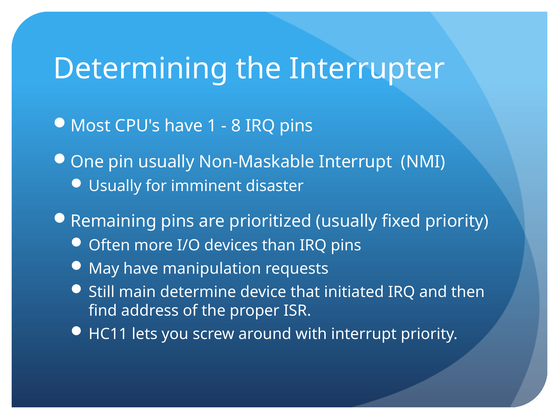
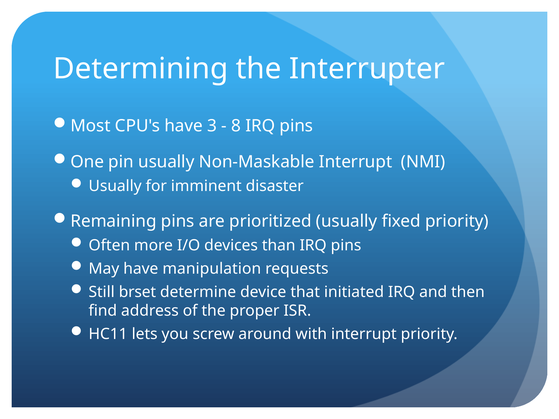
1: 1 -> 3 (212, 126)
main: main -> brset (137, 292)
